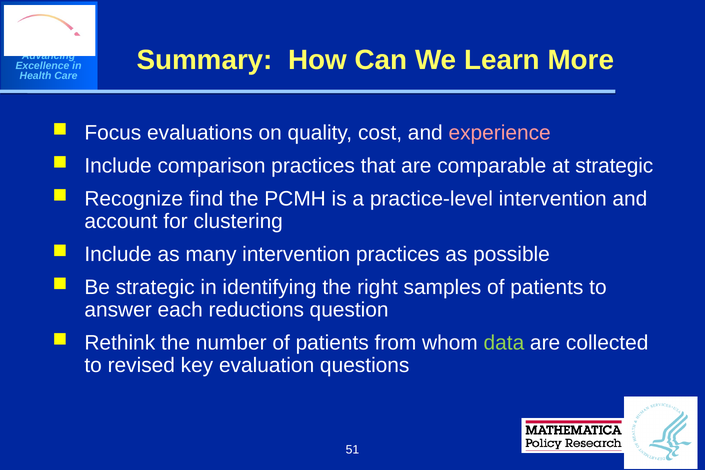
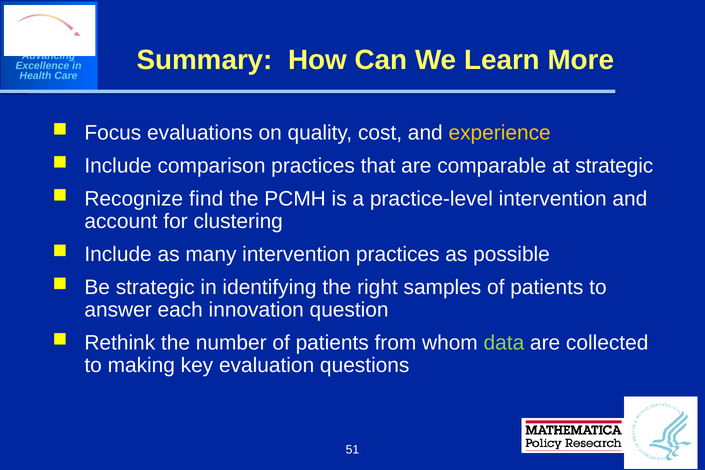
experience colour: pink -> yellow (500, 133)
reductions: reductions -> innovation (256, 310)
revised: revised -> making (141, 365)
